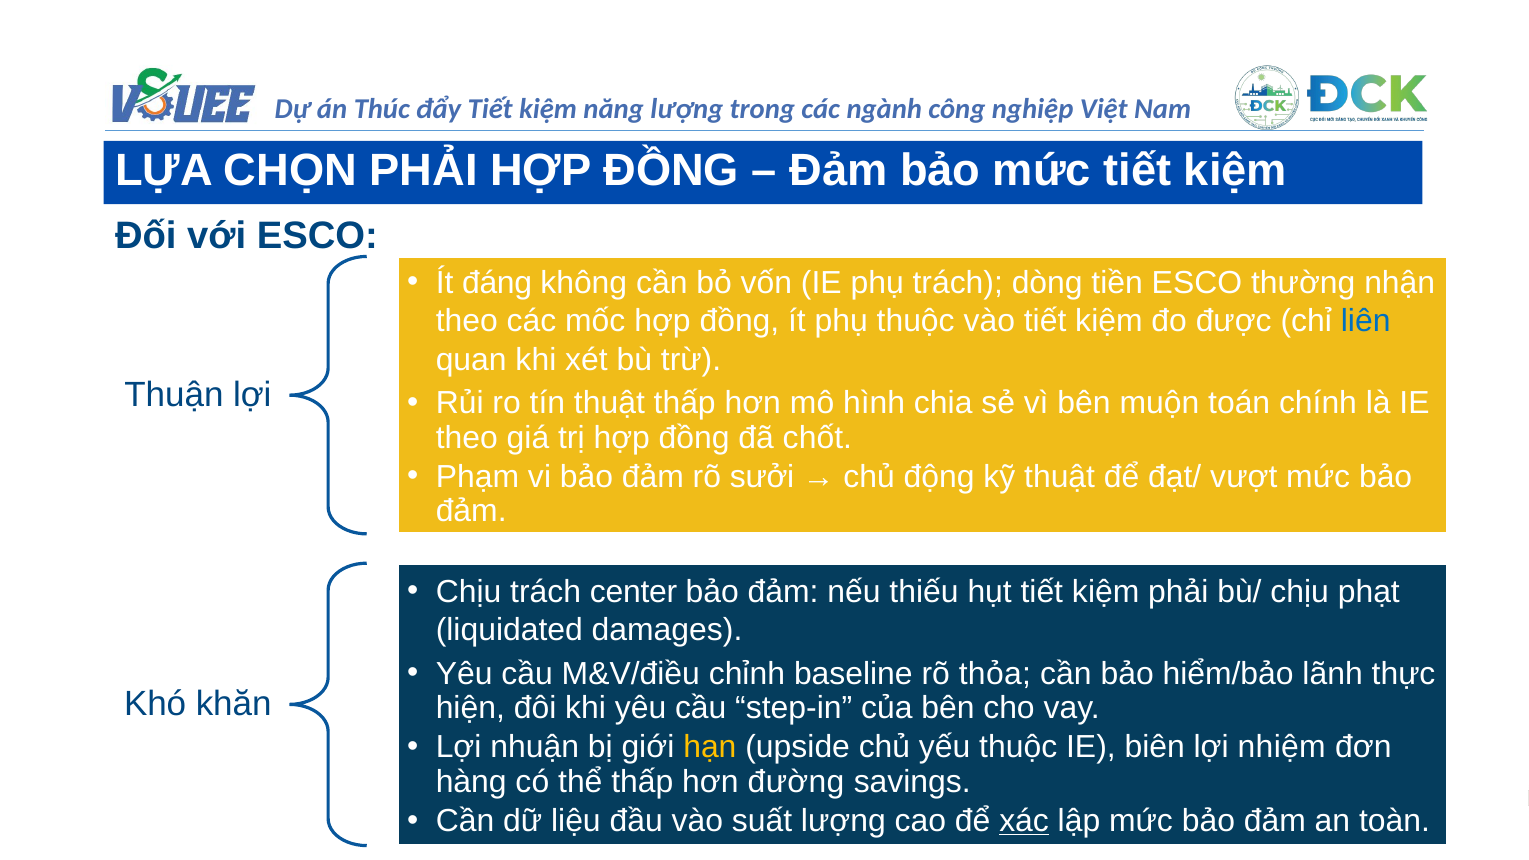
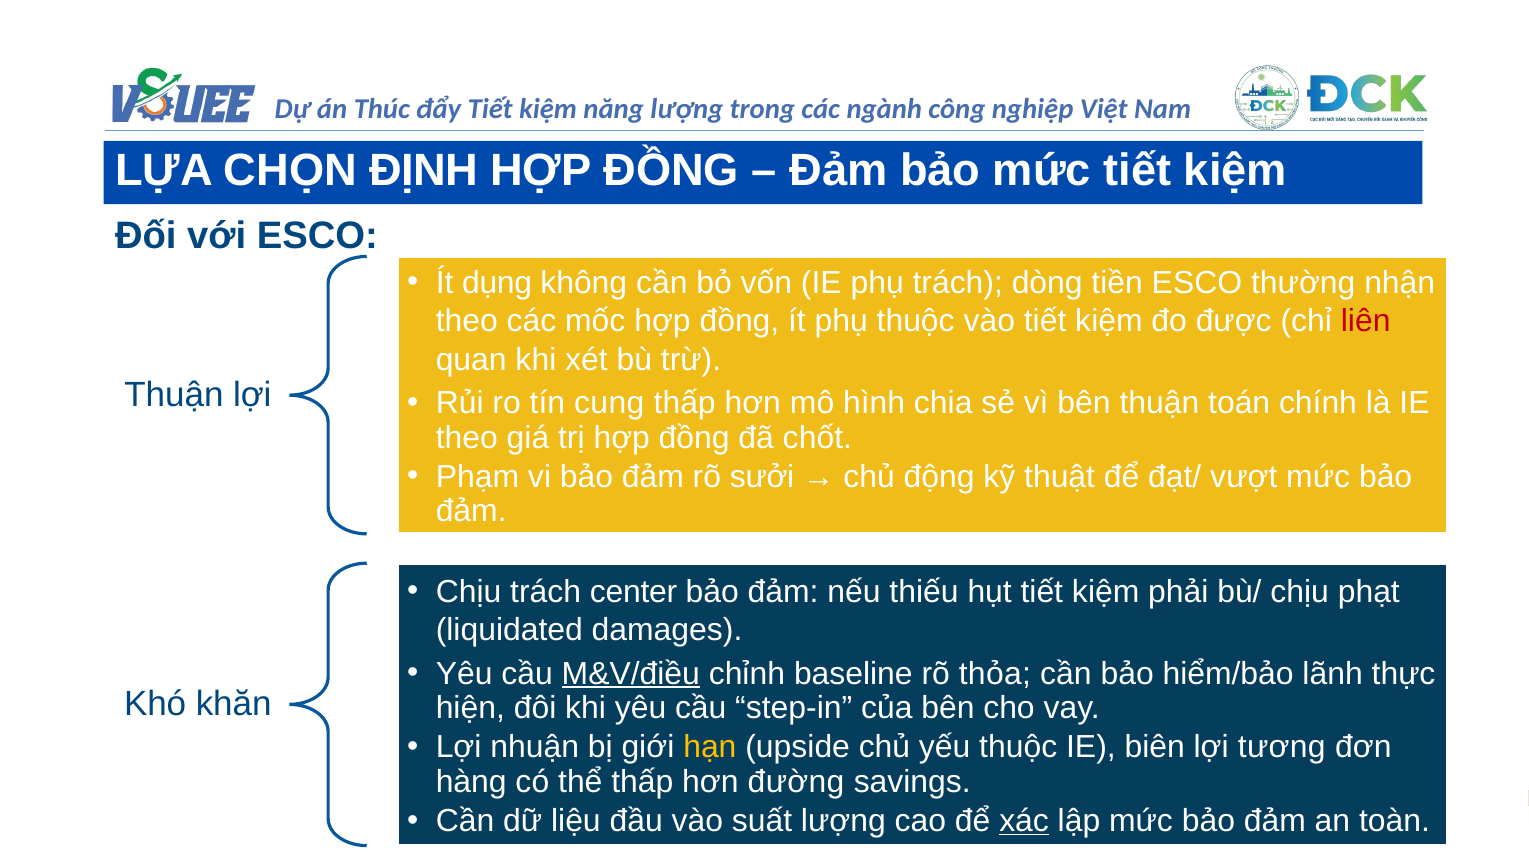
CHỌN PHẢI: PHẢI -> ĐỊNH (424, 171)
đáng: đáng -> dụng (497, 283)
liên colour: blue -> red (1366, 321)
tín thuật: thuật -> cung (609, 403)
bên muộn: muộn -> thuận (1159, 403)
M&V/điều underline: none -> present (631, 674)
nhiệm: nhiệm -> tương (1282, 747)
